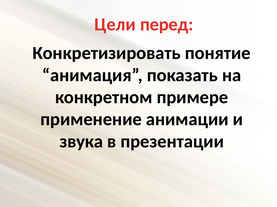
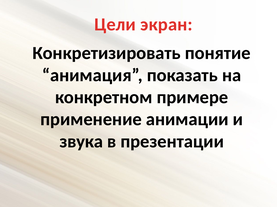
перед: перед -> экран (167, 25)
